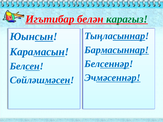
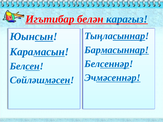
карагыз colour: green -> blue (127, 19)
